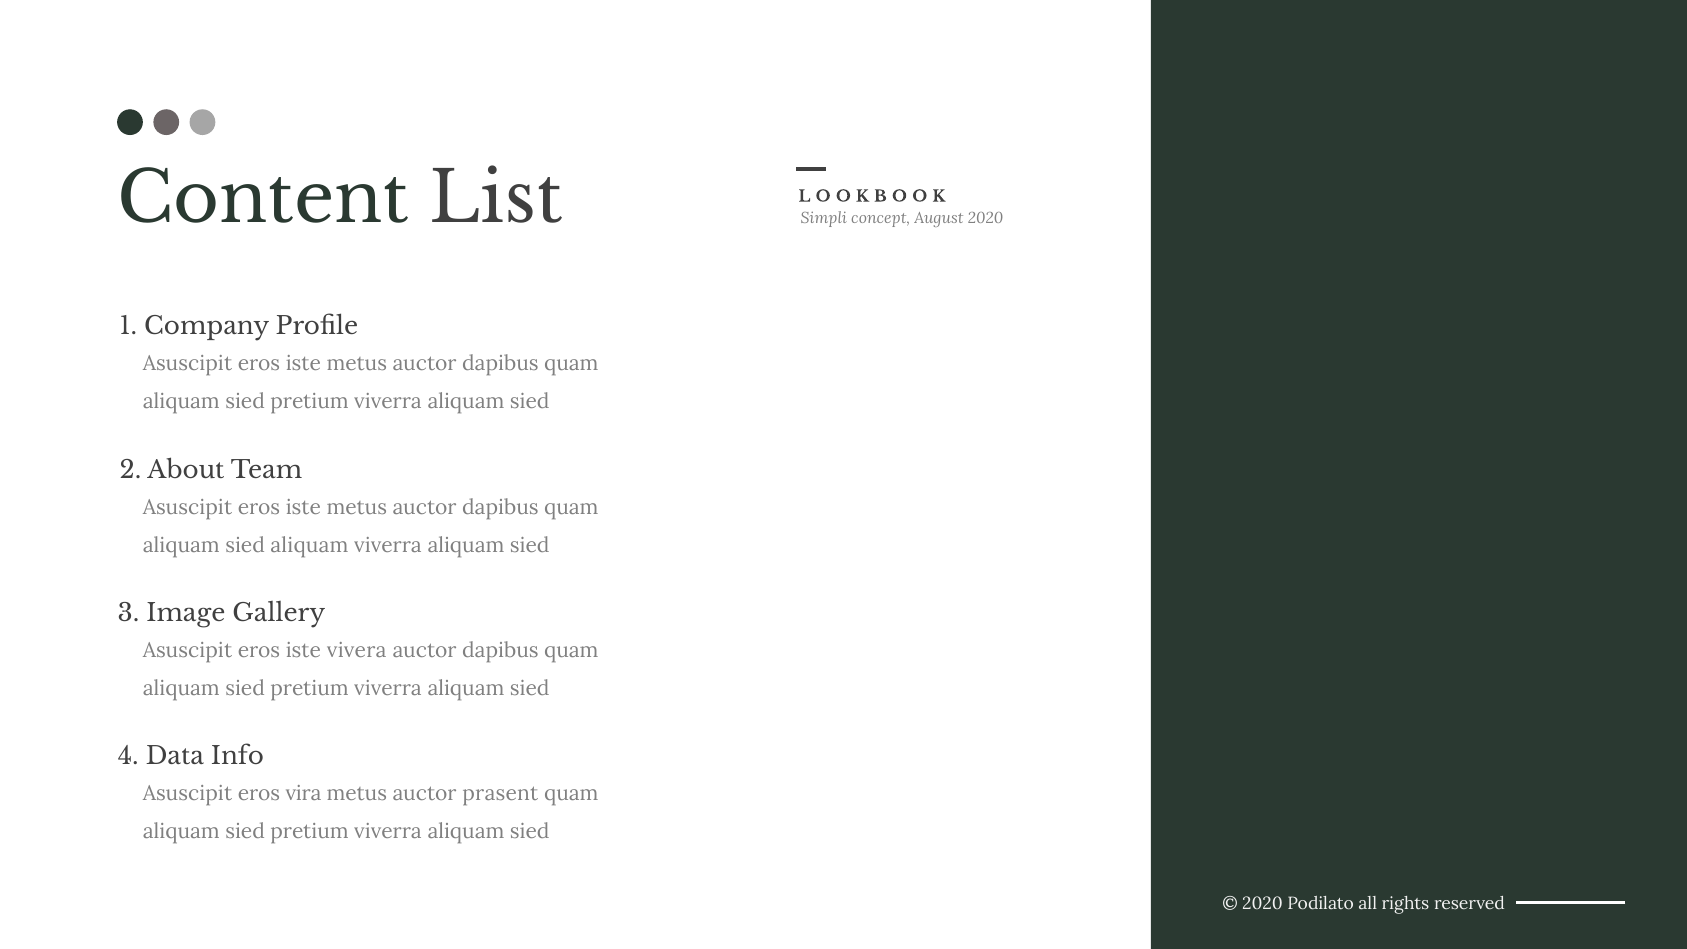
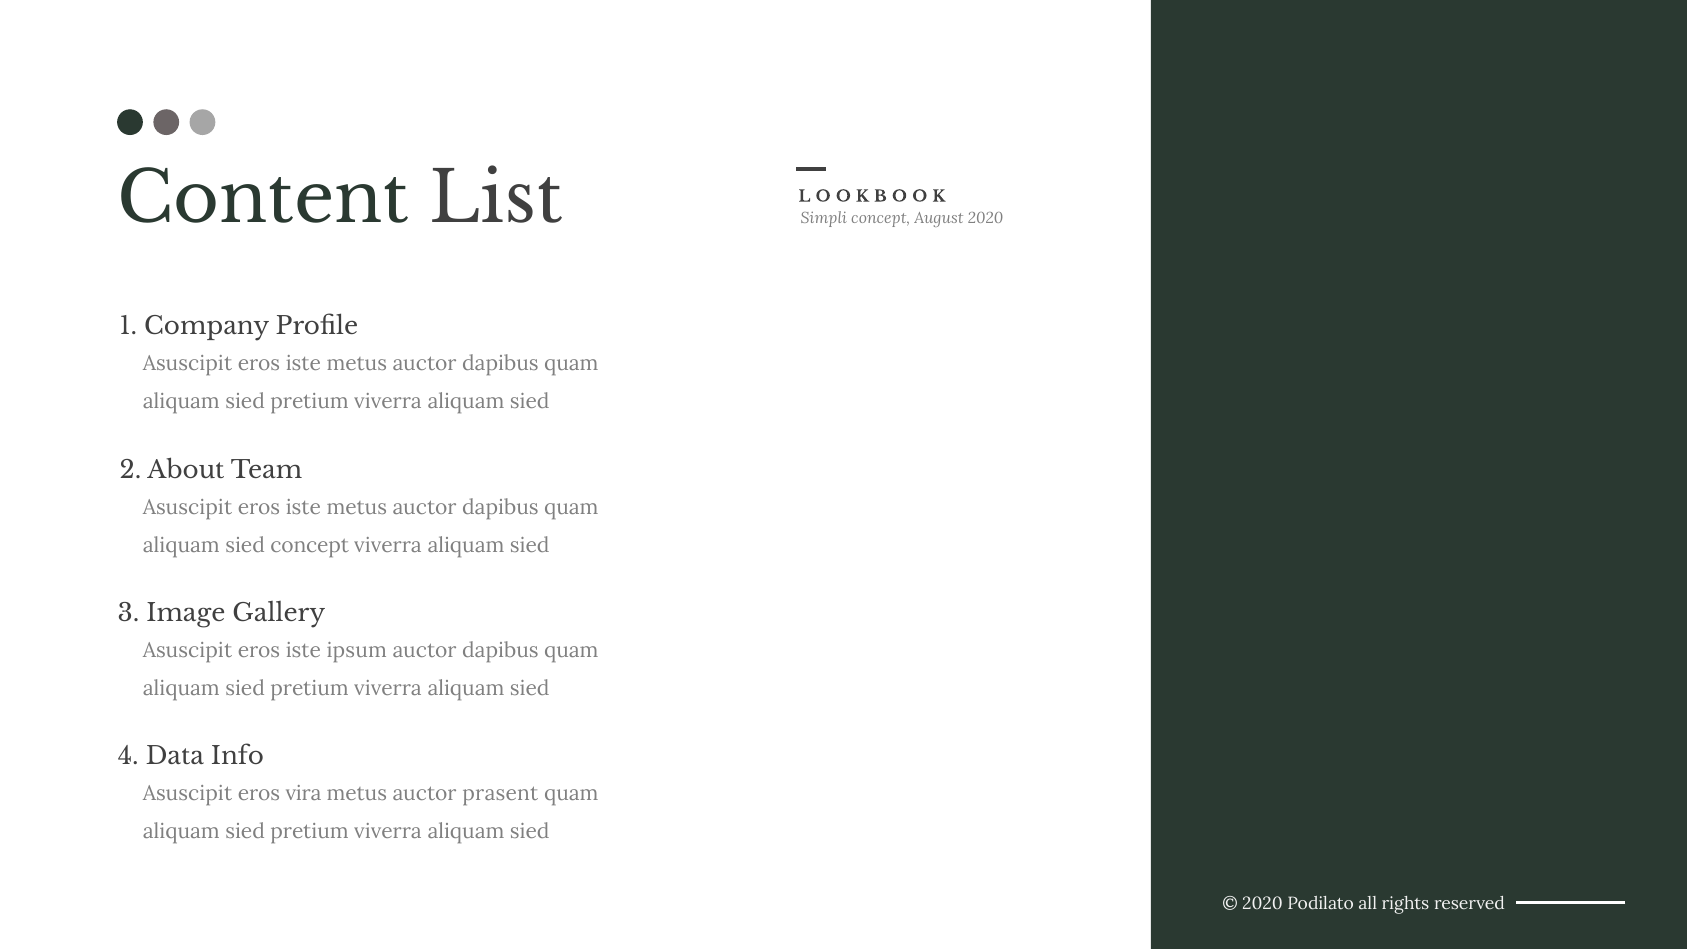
sied aliquam: aliquam -> concept (310, 545)
vivera: vivera -> ipsum (357, 650)
